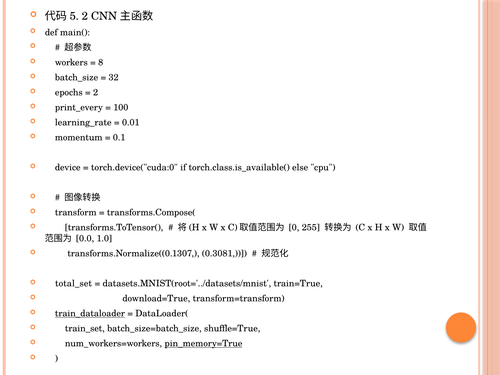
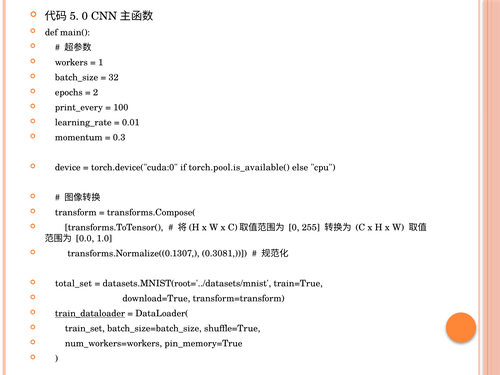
2: 2 -> 0 (85, 16)
8: 8 -> 1 (101, 62)
0.1: 0.1 -> 0.3 (119, 138)
torch.class.is_available(: torch.class.is_available( -> torch.pool.is_available( (239, 168)
pin_memory=True underline: present -> none (203, 344)
